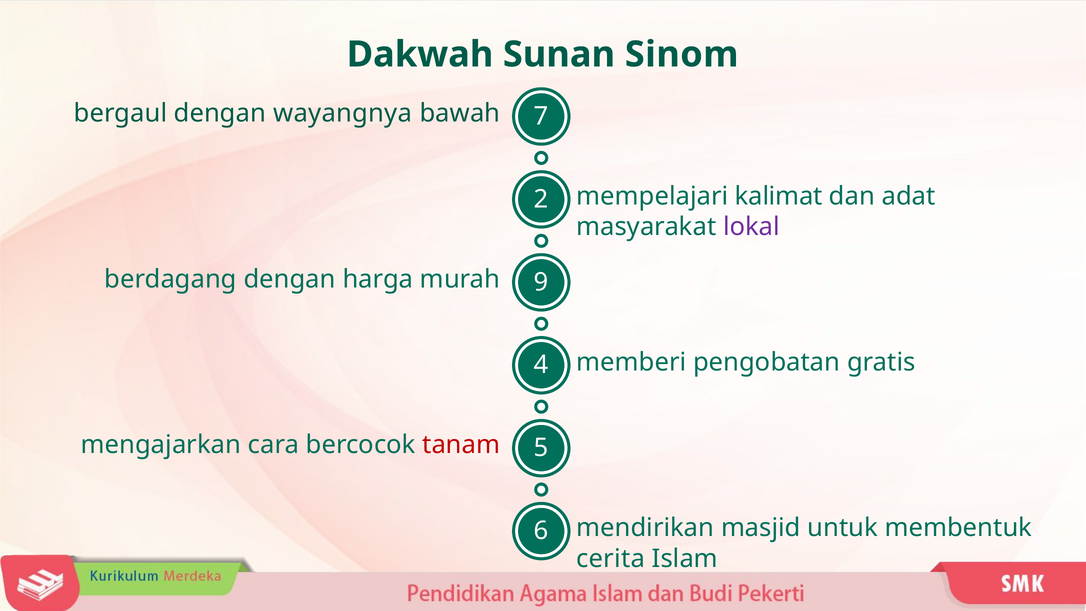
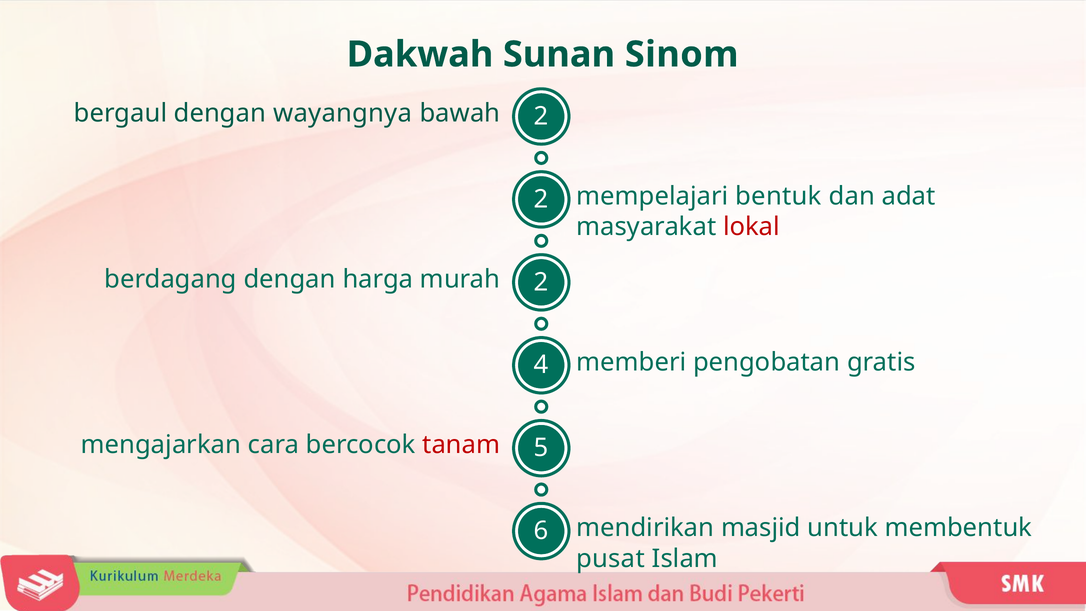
bawah 7: 7 -> 2 (541, 116)
kalimat: kalimat -> bentuk (778, 196)
lokal colour: purple -> red (751, 227)
murah 9: 9 -> 2 (541, 282)
cerita: cerita -> pusat (611, 559)
